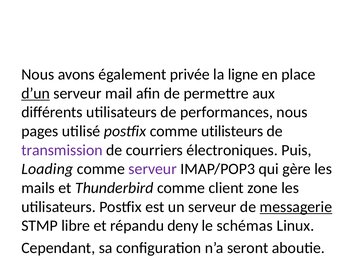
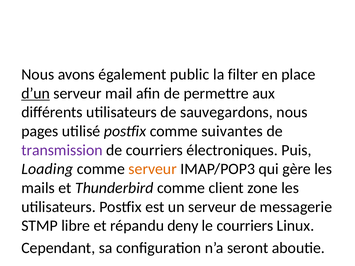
privée: privée -> public (190, 74)
ligne: ligne -> filter (243, 74)
performances: performances -> sauvegardons (226, 112)
utilisteurs: utilisteurs -> suivantes (232, 131)
serveur colour: purple -> orange (153, 169)
messagerie underline: present -> none (296, 207)
le schémas: schémas -> courriers (245, 226)
